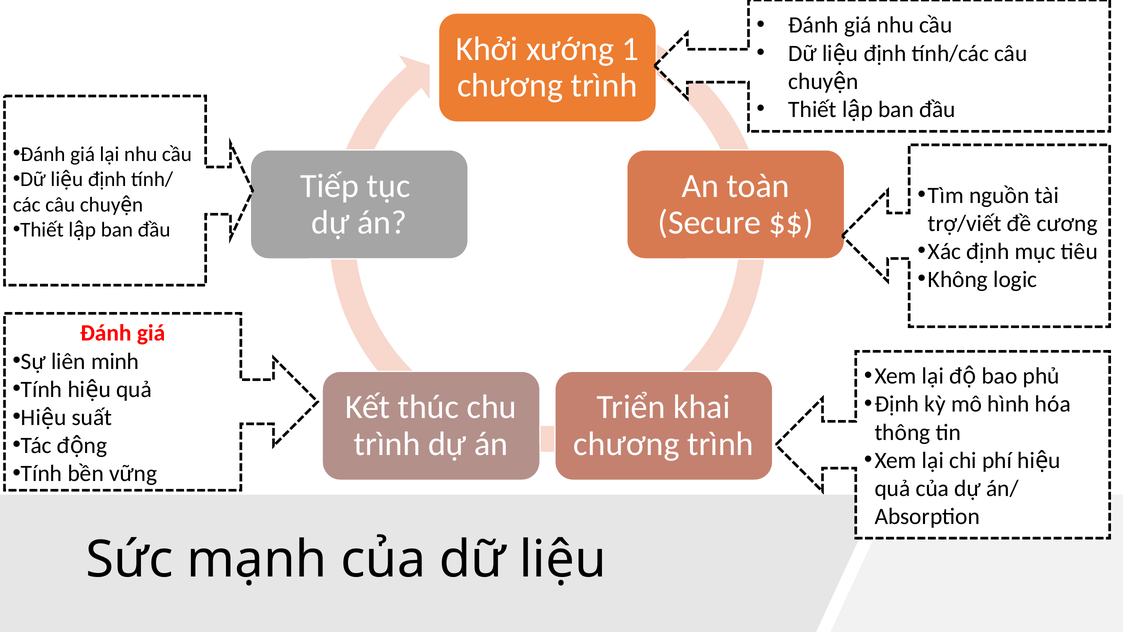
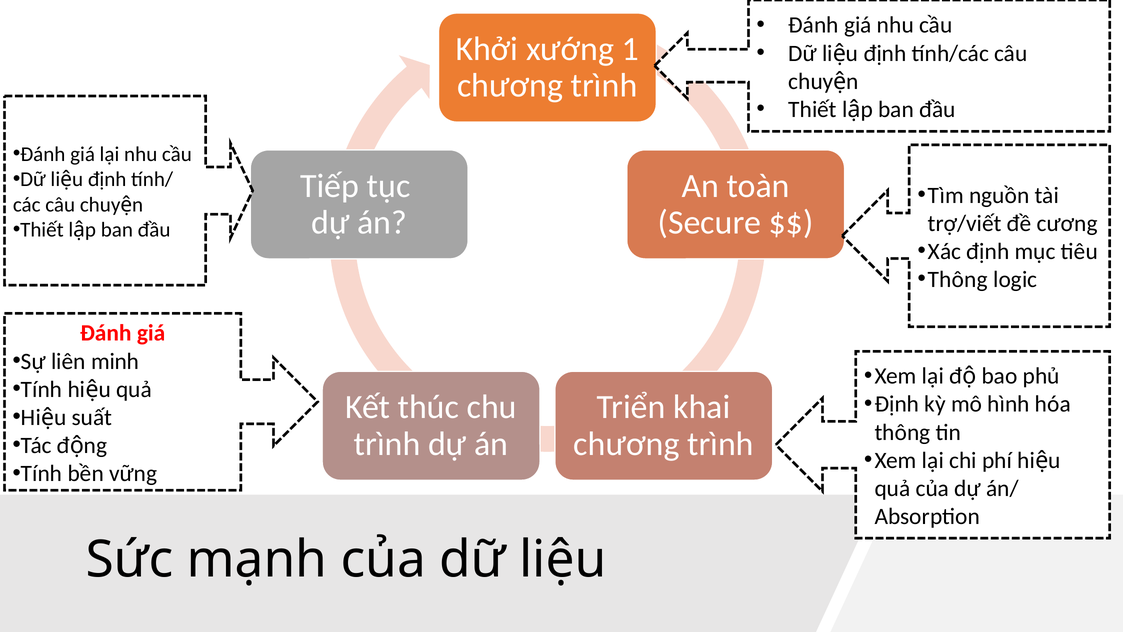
Không: Không -> Thông (958, 279)
